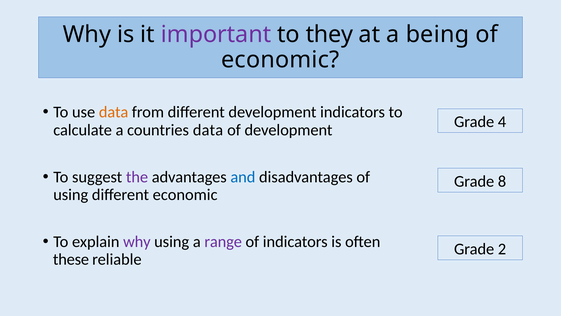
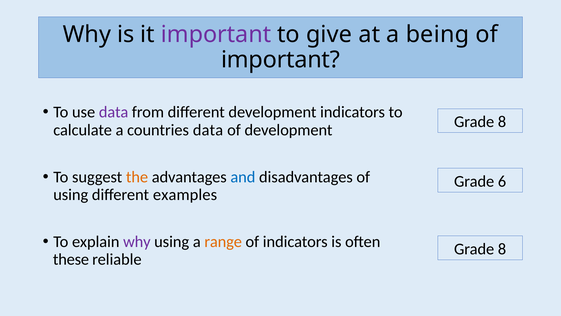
they: they -> give (329, 35)
economic: economic -> important (281, 60)
data colour: orange -> purple (114, 112)
4: 4 -> 8 (502, 122)
the colour: purple -> orange (137, 177)
8: 8 -> 6 (502, 181)
different economic: economic -> examples (185, 194)
range colour: purple -> orange (223, 242)
2: 2 -> 8 (502, 249)
